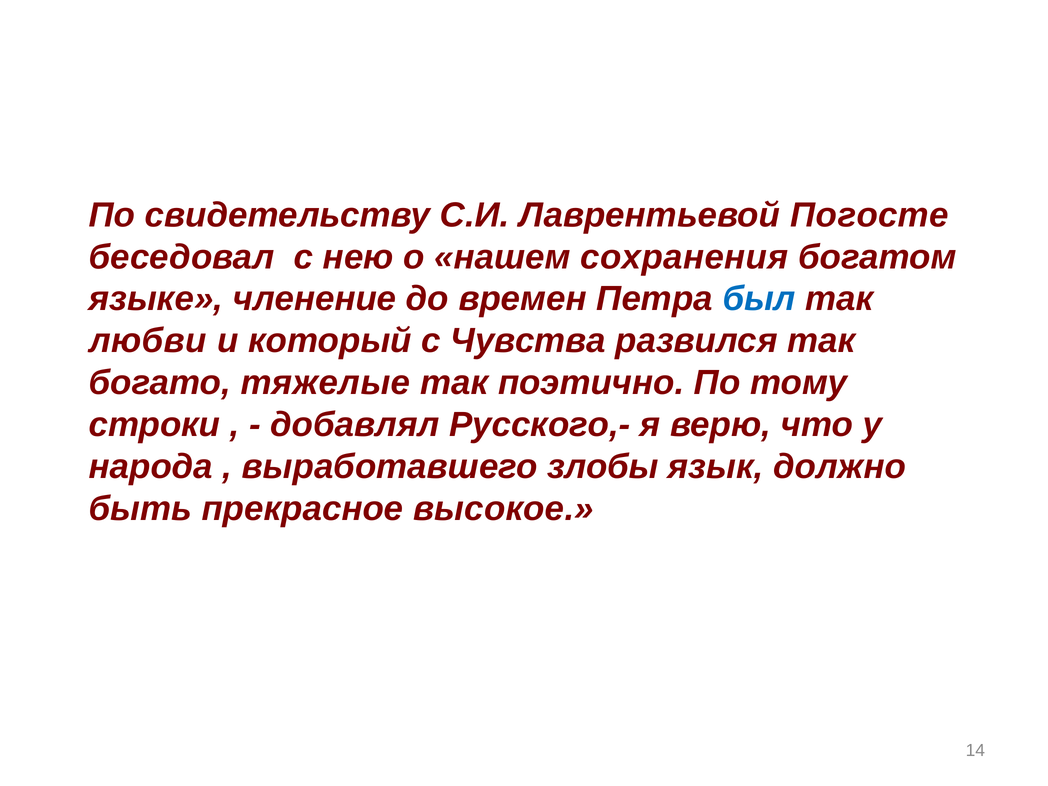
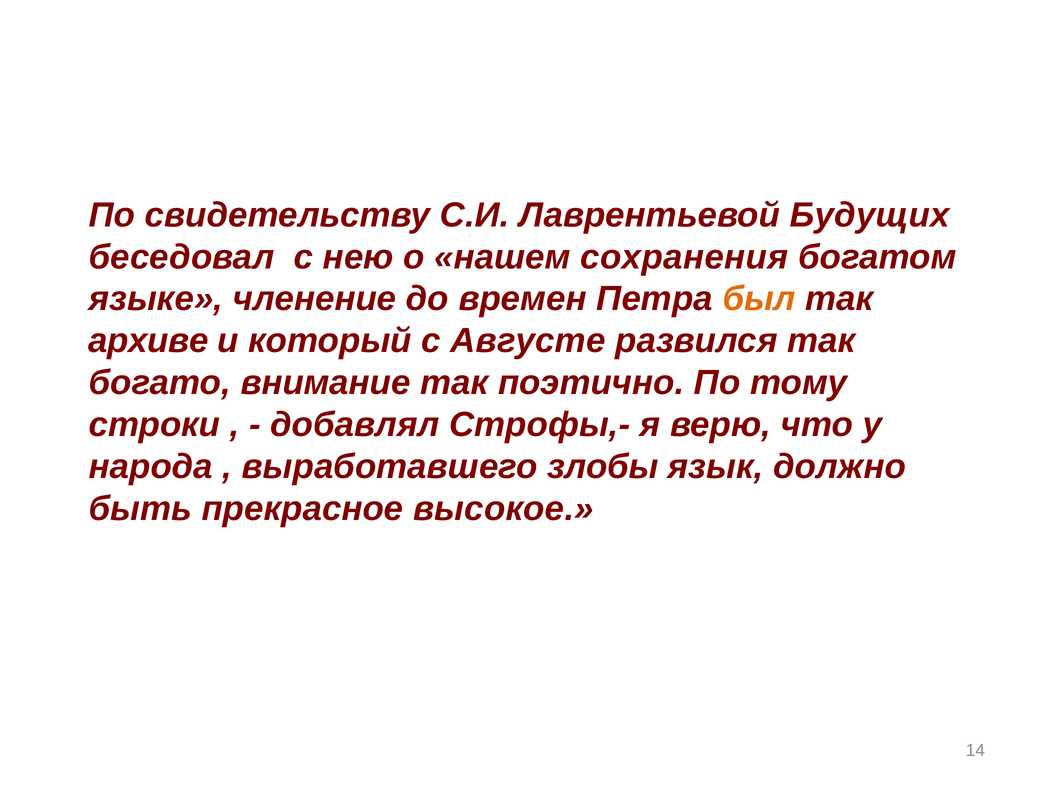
Погосте: Погосте -> Будущих (870, 215)
был colour: blue -> orange (759, 299)
любви: любви -> архиве (148, 341)
Чувства: Чувства -> Августе (528, 341)
тяжелые: тяжелые -> внимание (326, 383)
Русского,-: Русского,- -> Строфы,- (540, 425)
